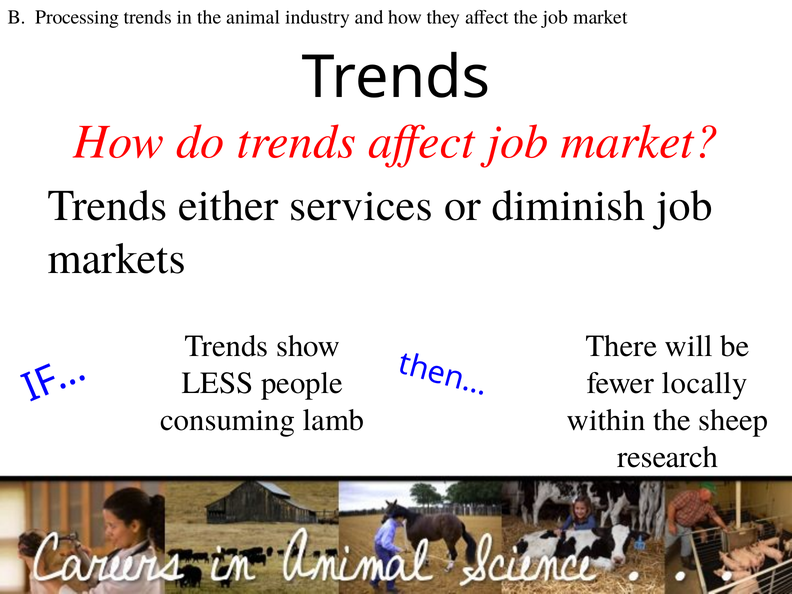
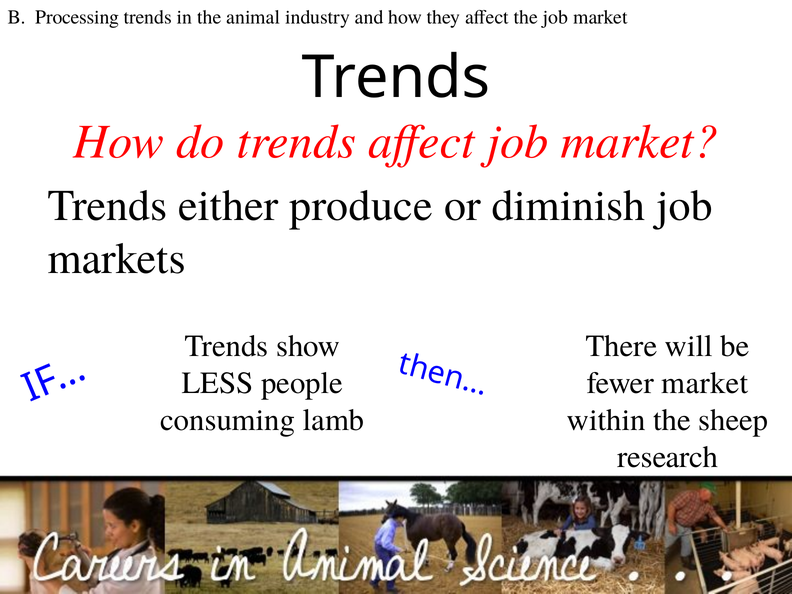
services: services -> produce (361, 206)
fewer locally: locally -> market (705, 383)
